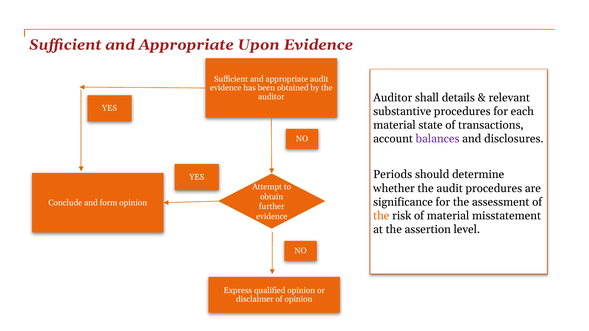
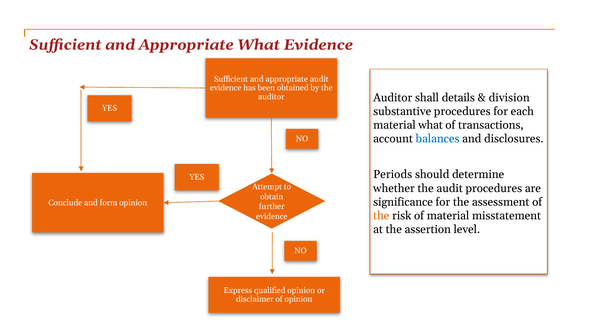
Appropriate Upon: Upon -> What (259, 45)
relevant: relevant -> division (509, 98)
material state: state -> what (431, 125)
balances colour: purple -> blue (438, 139)
